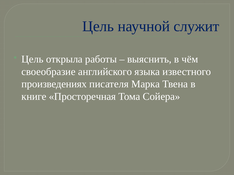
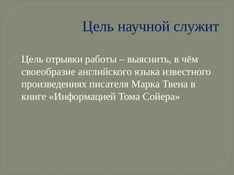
открыла: открыла -> отрывки (64, 59)
Просторечная: Просторечная -> Информацией (82, 97)
